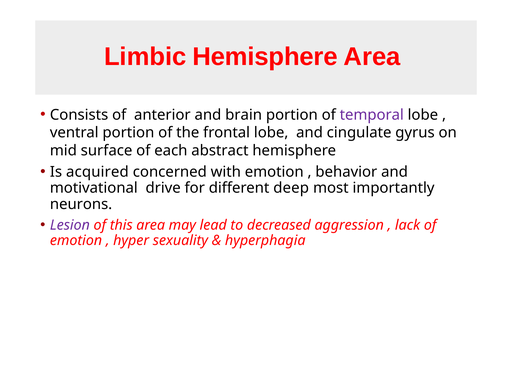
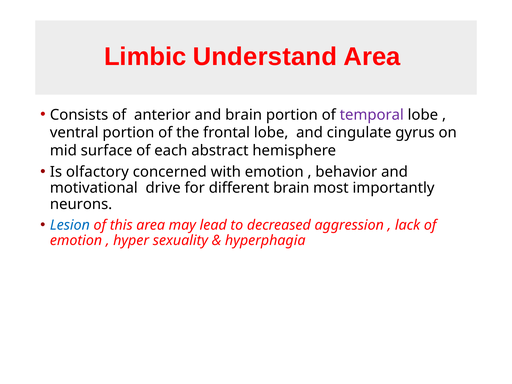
Limbic Hemisphere: Hemisphere -> Understand (265, 57)
acquired: acquired -> olfactory (97, 172)
different deep: deep -> brain (291, 188)
Lesion colour: purple -> blue (70, 225)
